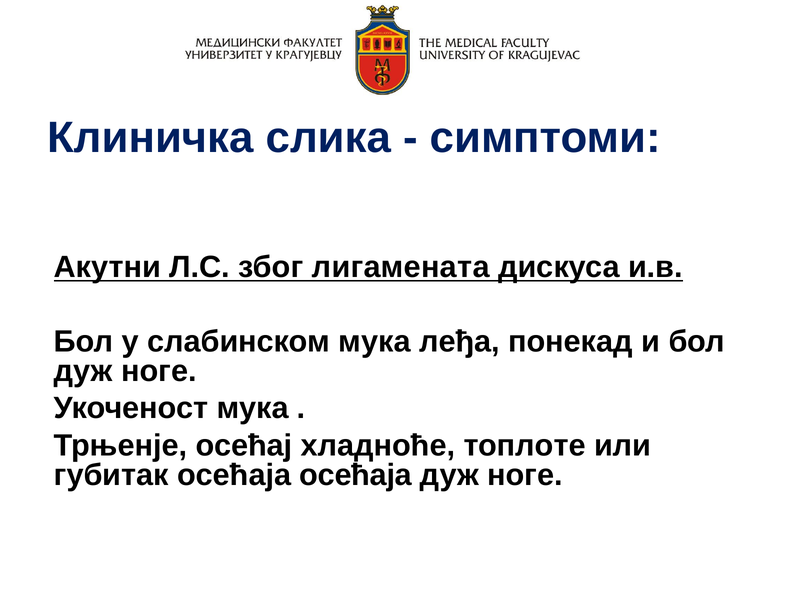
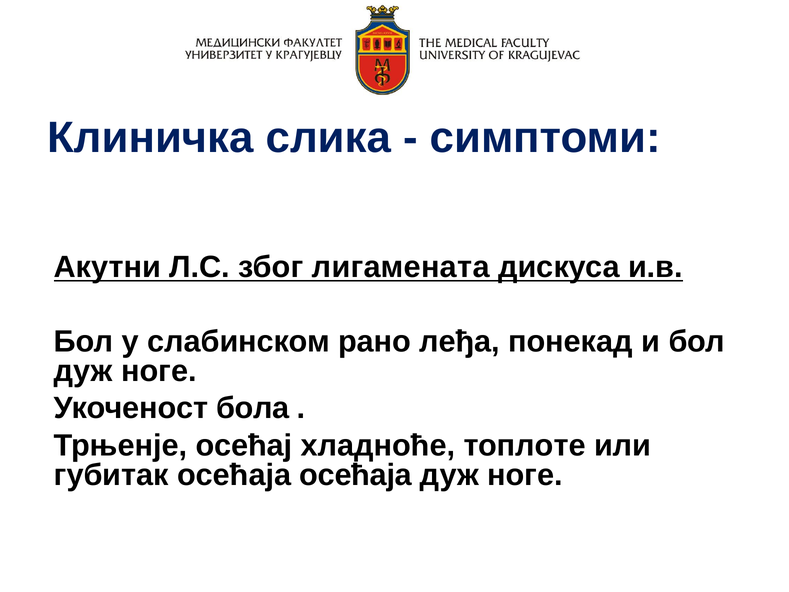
слабинском мука: мука -> рано (375, 341)
Укоченост мука: мука -> бола (253, 408)
